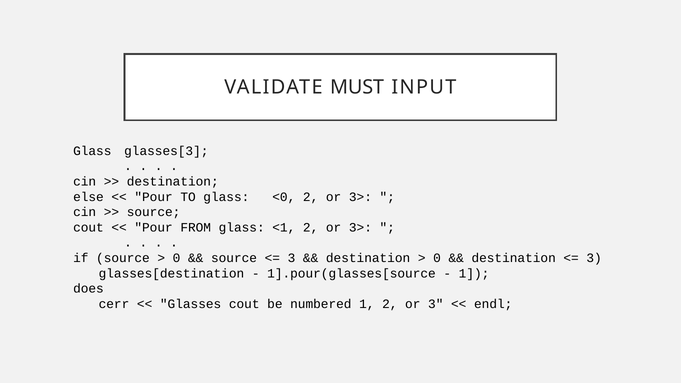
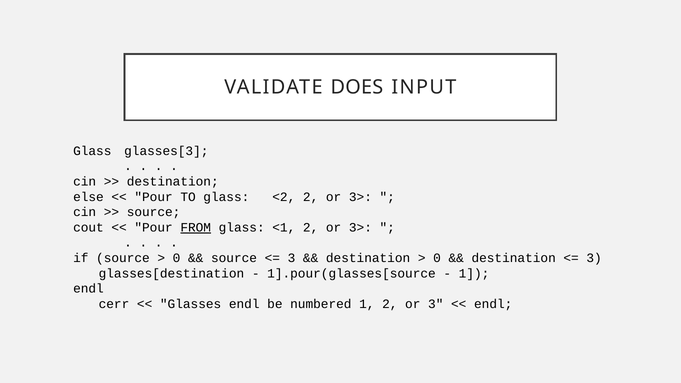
MUST: MUST -> DOES (357, 87)
<0: <0 -> <2 (284, 197)
FROM underline: none -> present (196, 227)
does: does -> endl (88, 289)
Glasses cout: cout -> endl (244, 304)
